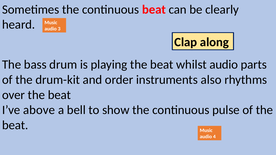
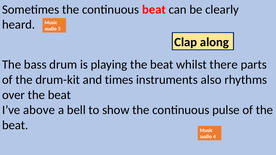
whilst audio: audio -> there (224, 65)
order: order -> times (119, 80)
